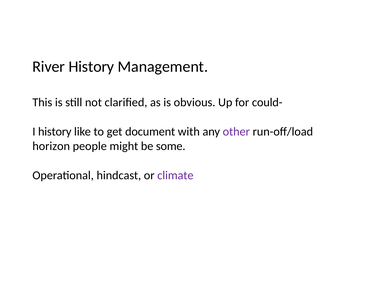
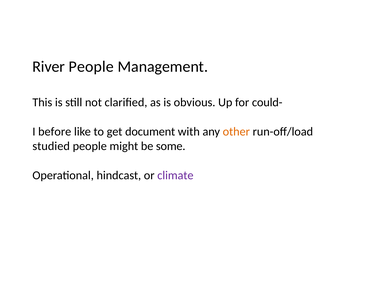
River History: History -> People (91, 67)
I history: history -> before (55, 131)
other colour: purple -> orange (236, 131)
horizon: horizon -> studied (51, 146)
